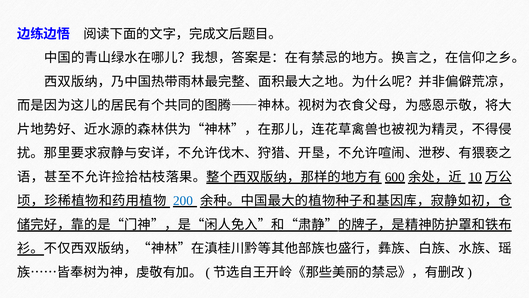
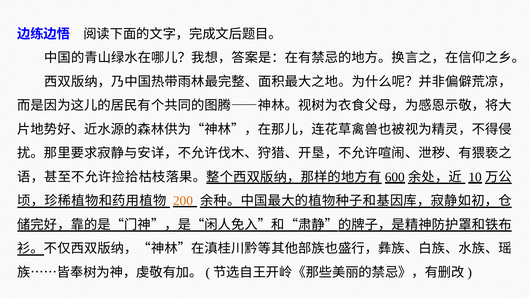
200 colour: blue -> orange (183, 201)
